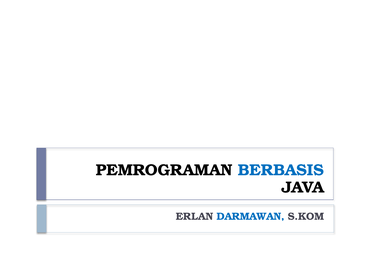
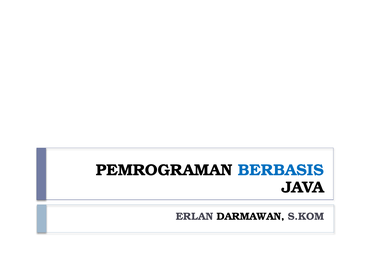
DARMAWAN colour: blue -> black (251, 217)
